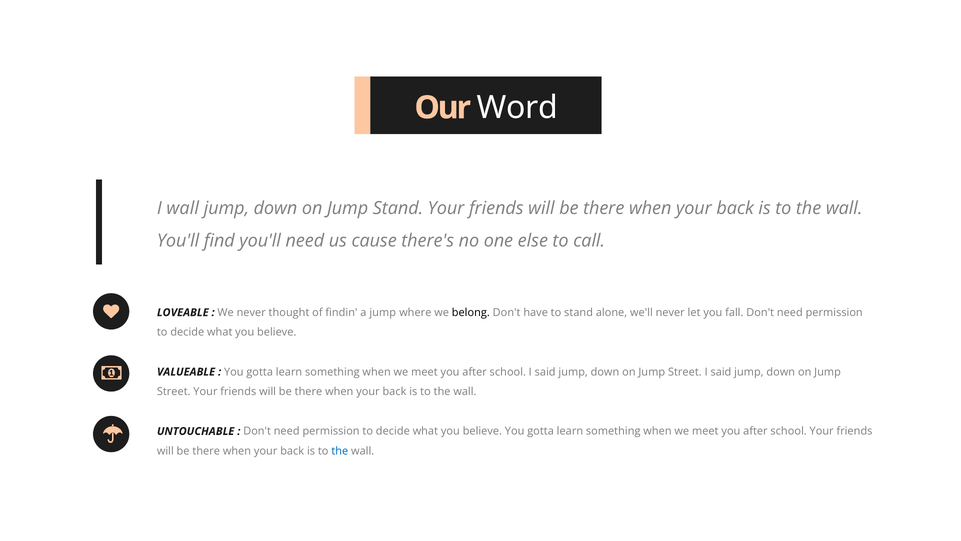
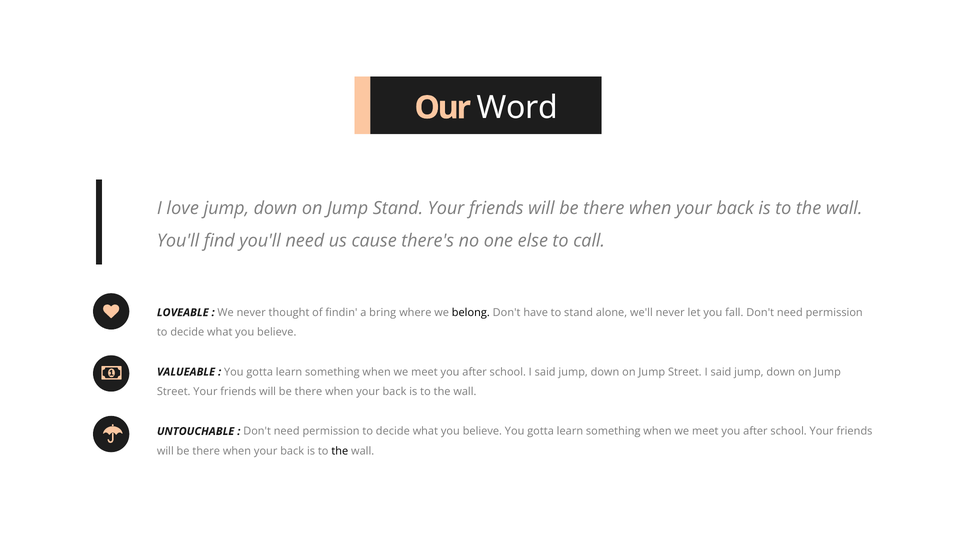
I wall: wall -> love (183, 208)
a jump: jump -> bring (383, 312)
the colour: blue -> black (340, 451)
